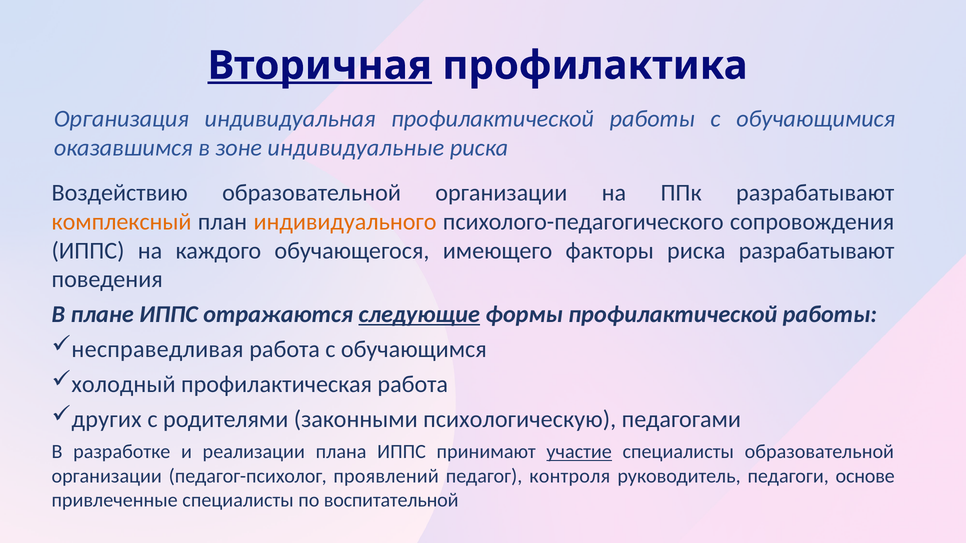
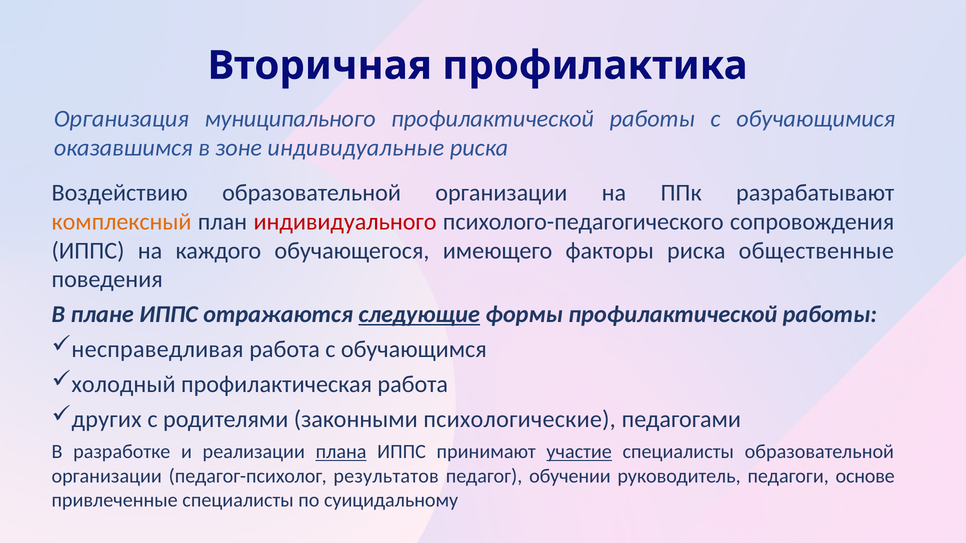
Вторичная underline: present -> none (320, 66)
индивидуальная: индивидуальная -> муниципального (290, 119)
индивидуального colour: orange -> red (345, 222)
риска разрабатывают: разрабатывают -> общественные (816, 251)
психологическую: психологическую -> психологические (520, 420)
плана underline: none -> present (341, 452)
проявлений: проявлений -> результатов (386, 476)
контроля: контроля -> обучении (570, 476)
воспитательной: воспитательной -> суицидальному (391, 500)
